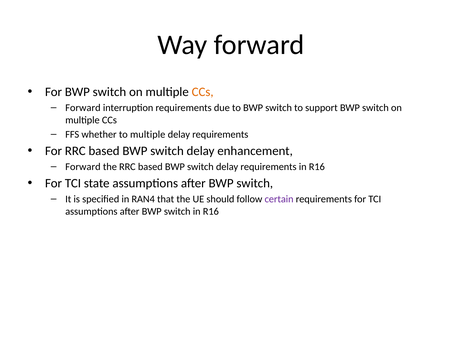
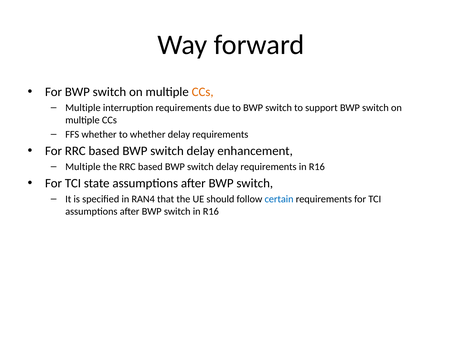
Forward: Forward -> Multiple (83, 107)
to multiple: multiple -> whether (148, 134)
Forward: Forward -> Multiple (83, 167)
certain colour: purple -> blue (279, 199)
